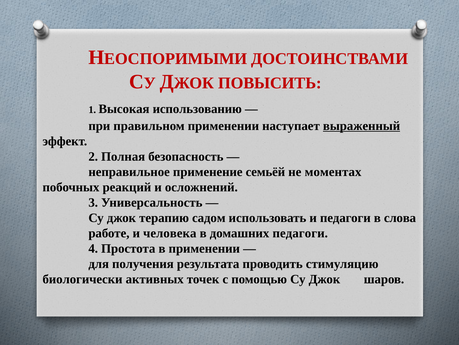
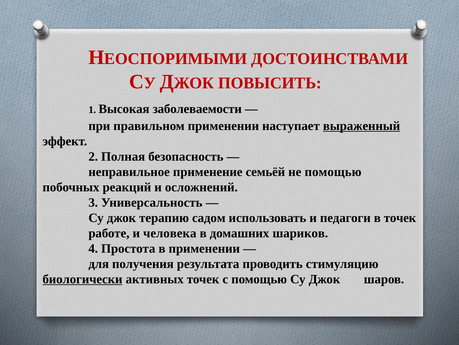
использованию: использованию -> заболеваемости (197, 109)
не моментах: моментах -> помощью (333, 171)
в слова: слова -> точек (400, 217)
домашних педагоги: педагоги -> шариков (300, 233)
биологически underline: none -> present (83, 279)
